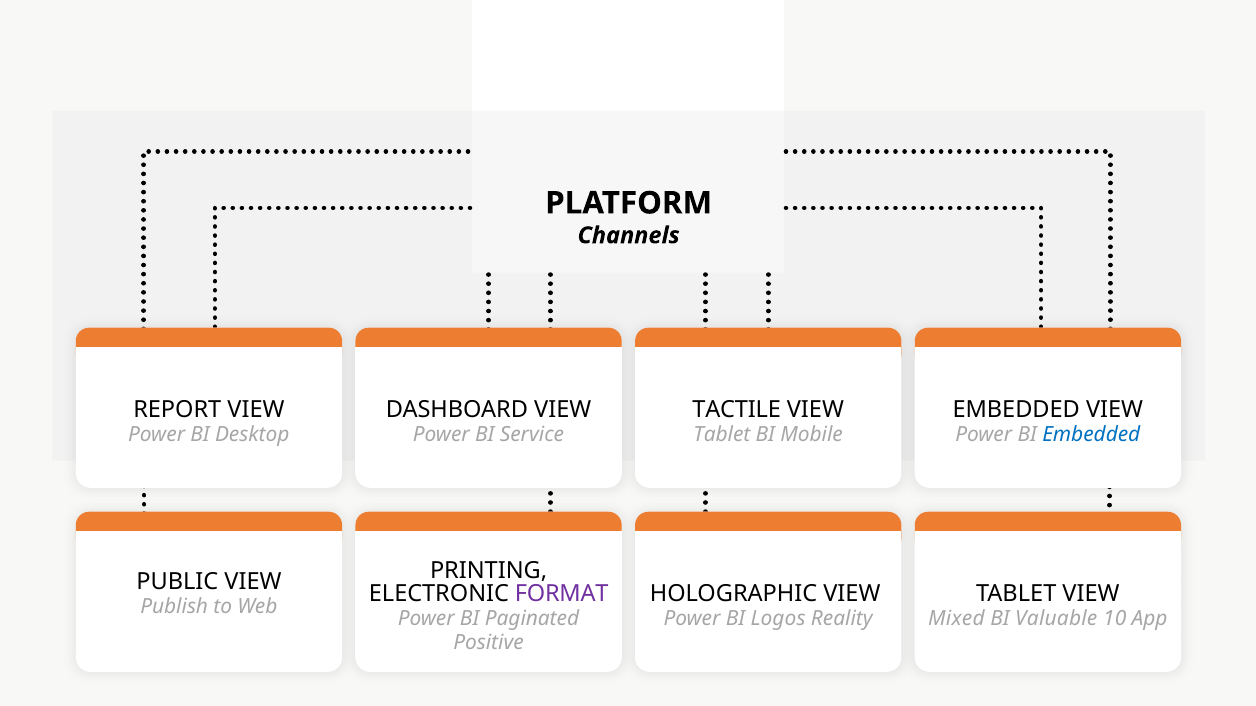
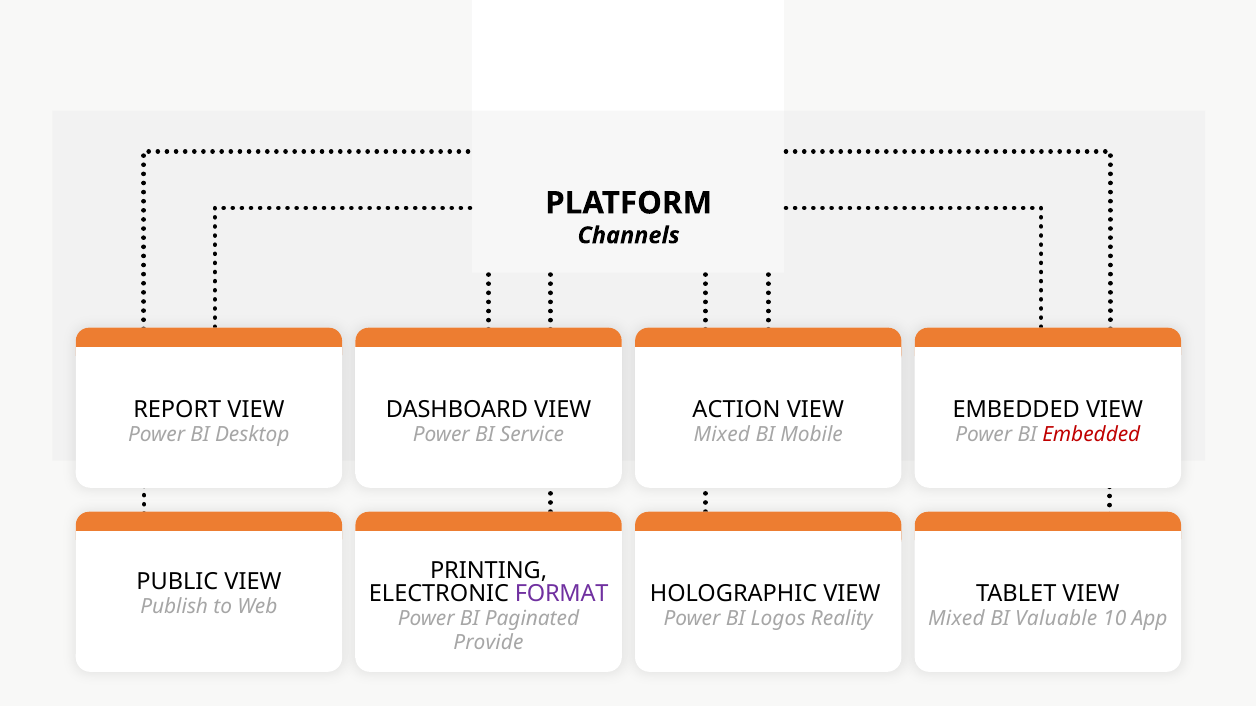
TACTILE: TACTILE -> ACTION (737, 410)
Tablet: Tablet -> Mixed (722, 435)
Embedded colour: blue -> red (1091, 435)
Positive: Positive -> Provide (488, 643)
